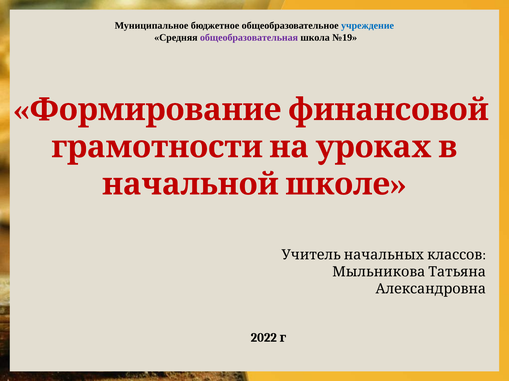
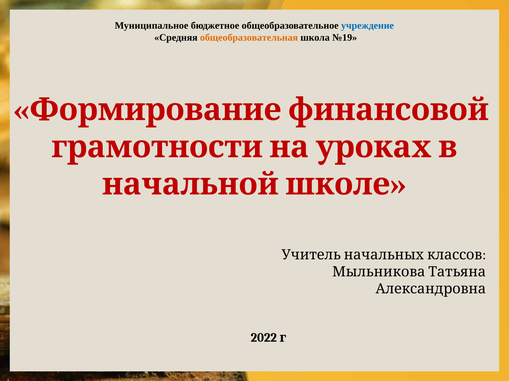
общеобразовательная colour: purple -> orange (249, 38)
